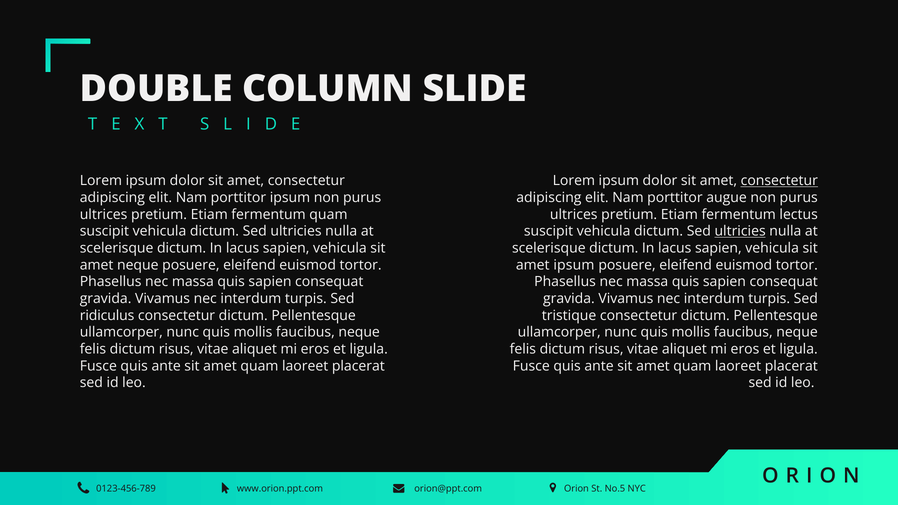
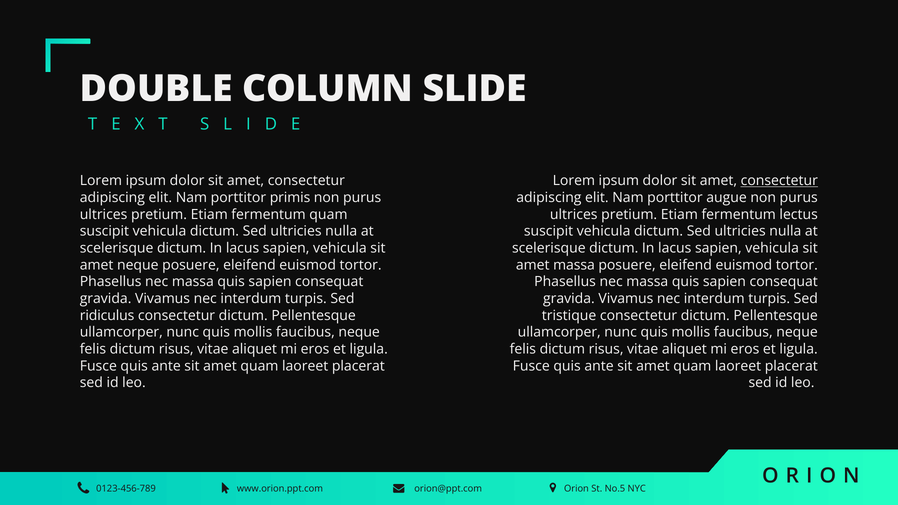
porttitor ipsum: ipsum -> primis (290, 198)
ultricies underline: present -> none (740, 231)
amet ipsum: ipsum -> massa (574, 265)
